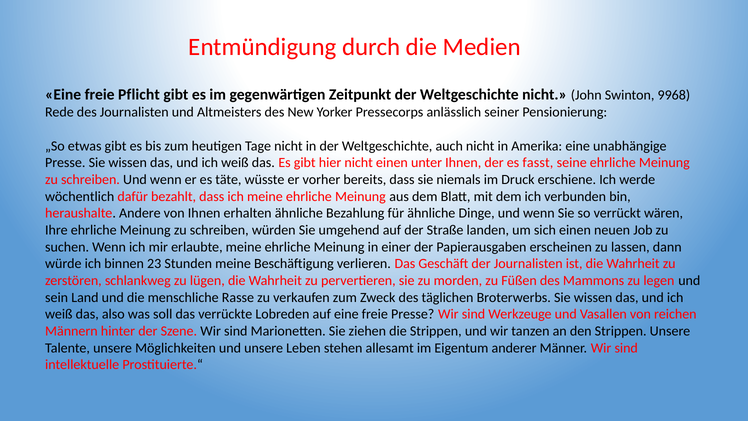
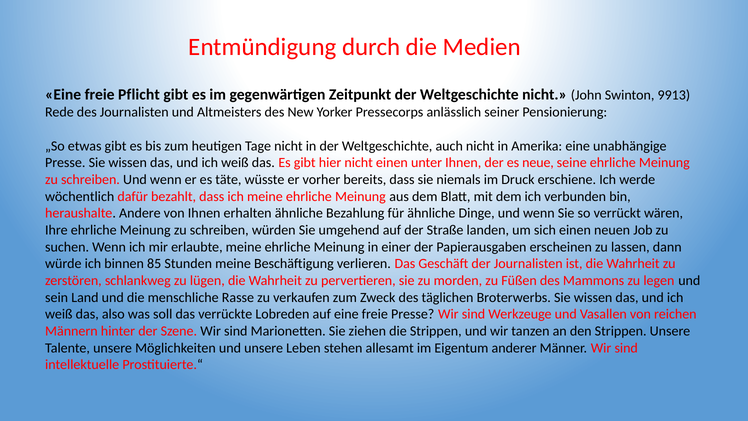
9968: 9968 -> 9913 (674, 95)
fasst: fasst -> neue (538, 163)
23: 23 -> 85 (154, 264)
